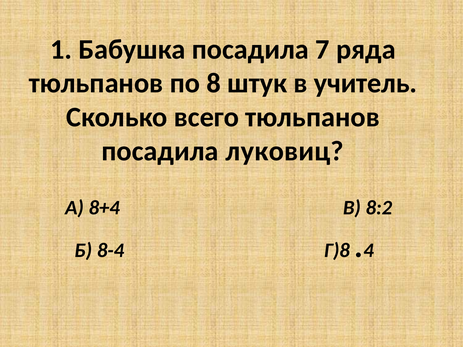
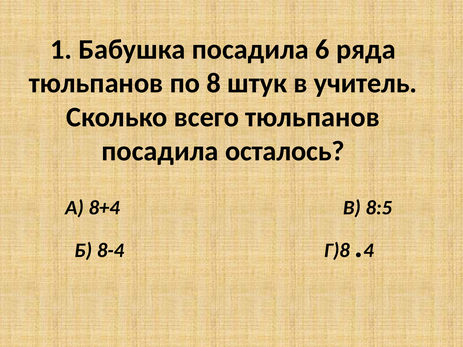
7: 7 -> 6 (322, 49)
луковиц: луковиц -> осталось (285, 151)
8:2: 8:2 -> 8:5 (379, 208)
